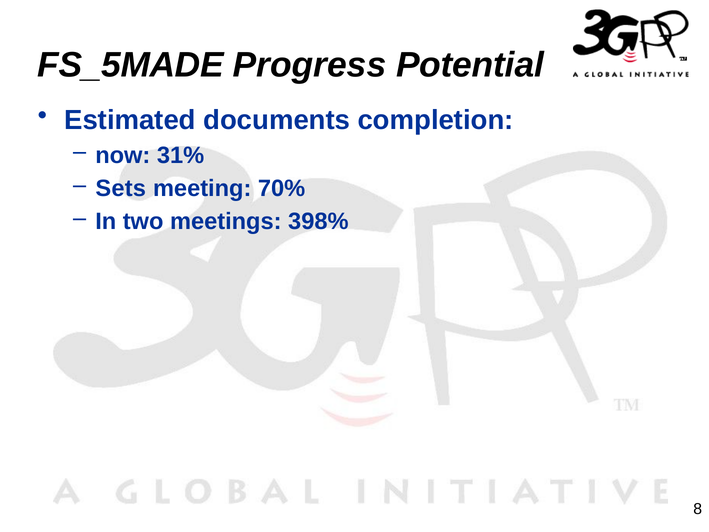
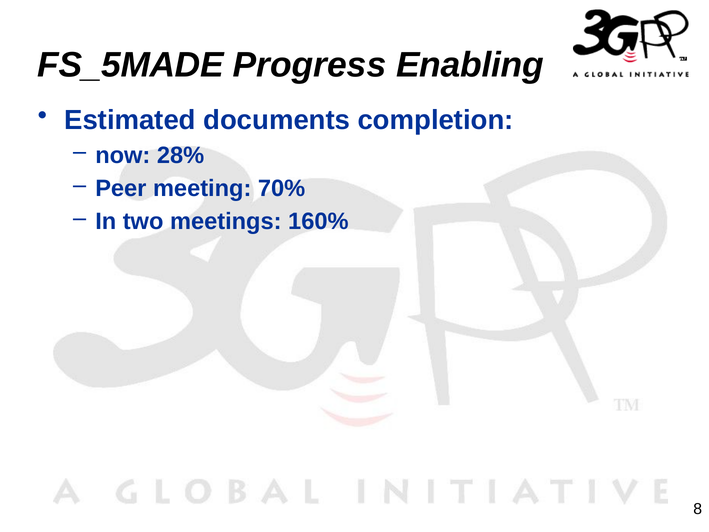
Potential: Potential -> Enabling (470, 65)
31%: 31% -> 28% (181, 155)
Sets: Sets -> Peer (121, 189)
398%: 398% -> 160% (318, 222)
